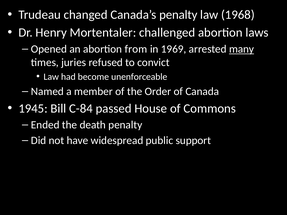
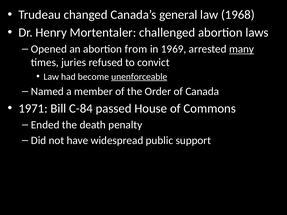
Canada’s penalty: penalty -> general (178, 15)
unenforceable underline: none -> present (139, 77)
1945: 1945 -> 1971 (33, 109)
